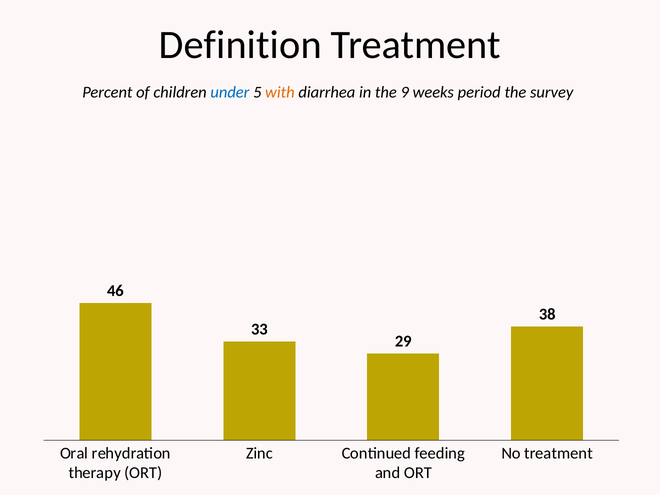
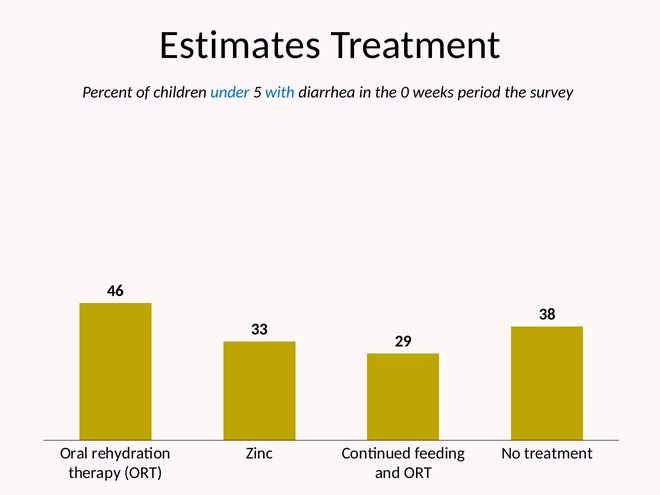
Definition: Definition -> Estimates (240, 45)
with colour: orange -> blue (280, 92)
9: 9 -> 0 (405, 92)
